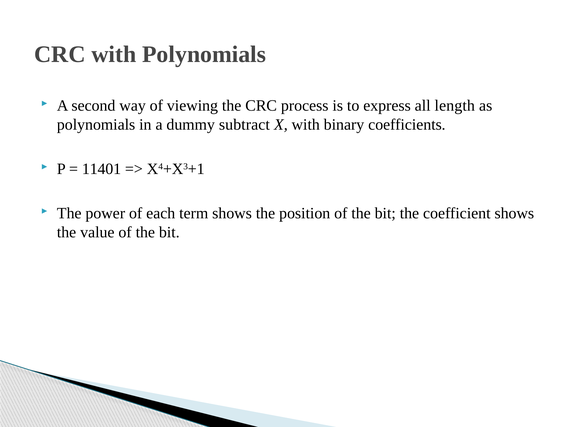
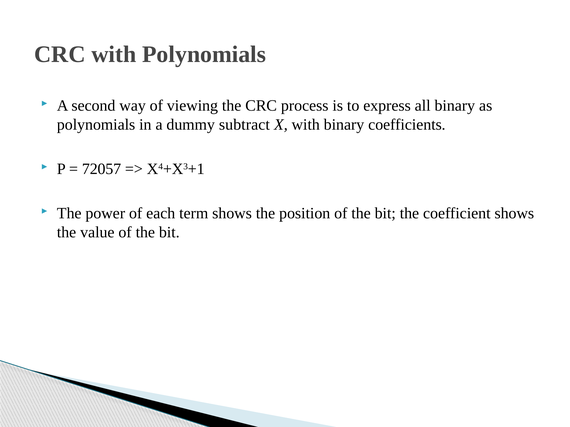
all length: length -> binary (455, 106)
11401: 11401 -> 72057 (102, 169)
